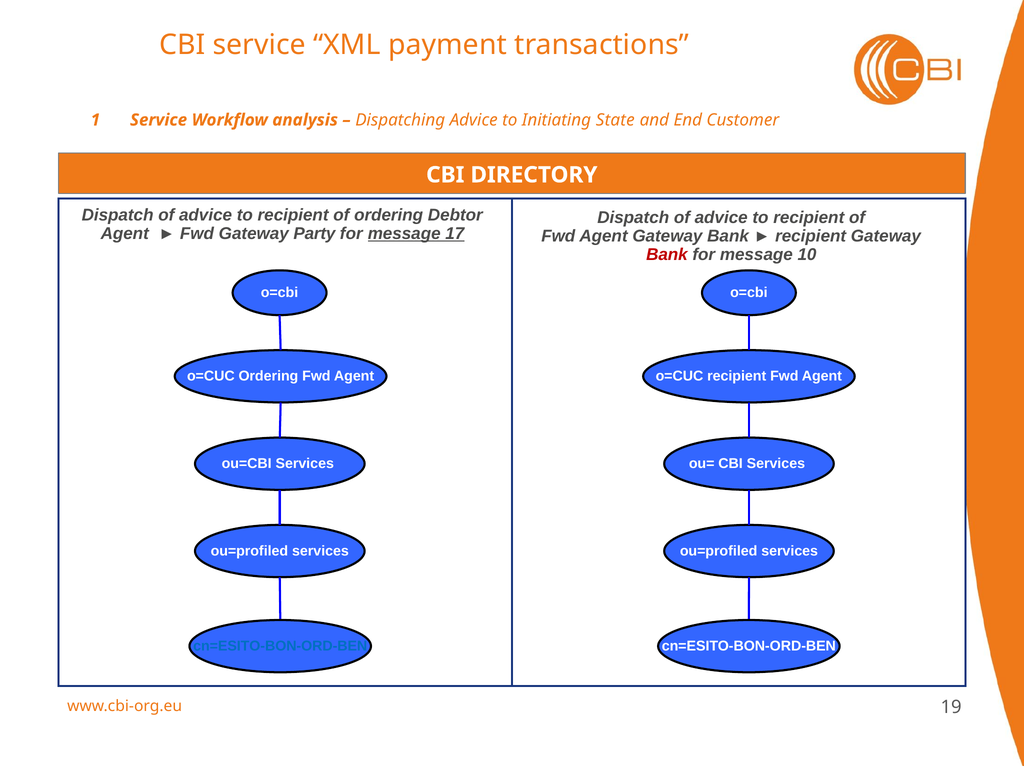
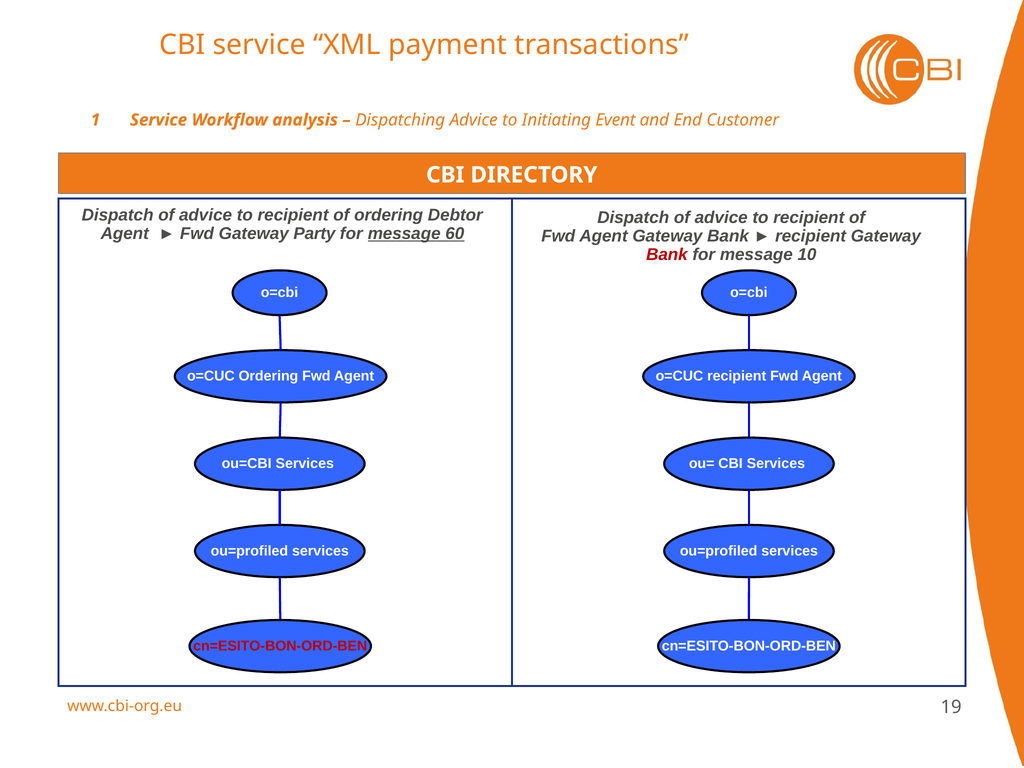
State: State -> Event (615, 120)
17: 17 -> 60 (455, 234)
cn=ESITO-BON-ORD-BEN colour: blue -> red (280, 646)
